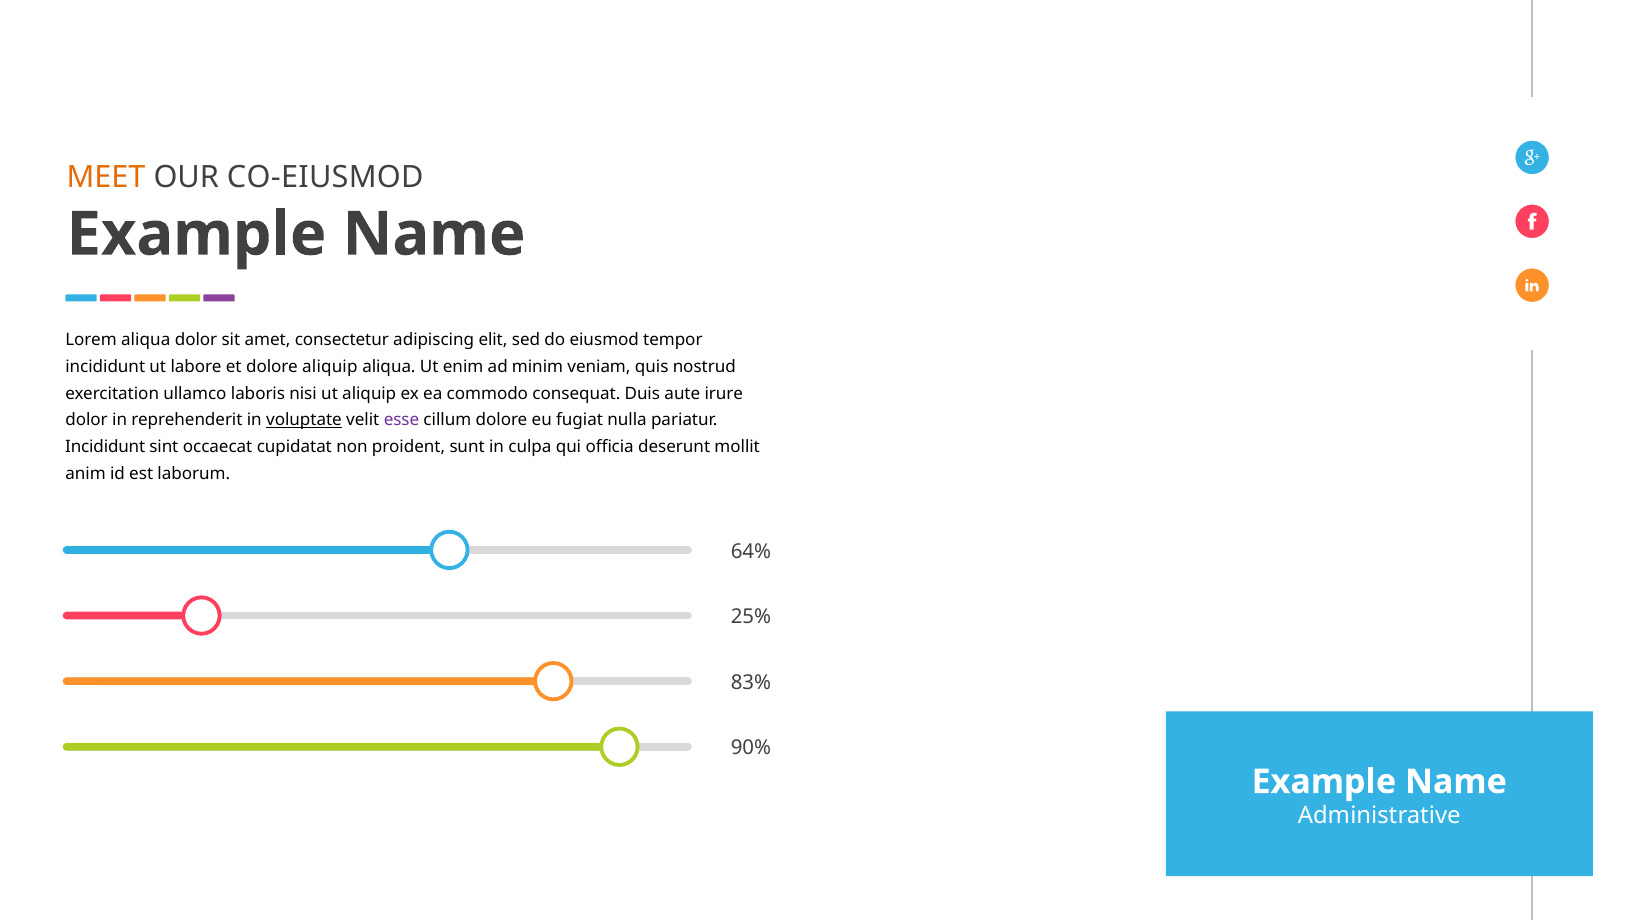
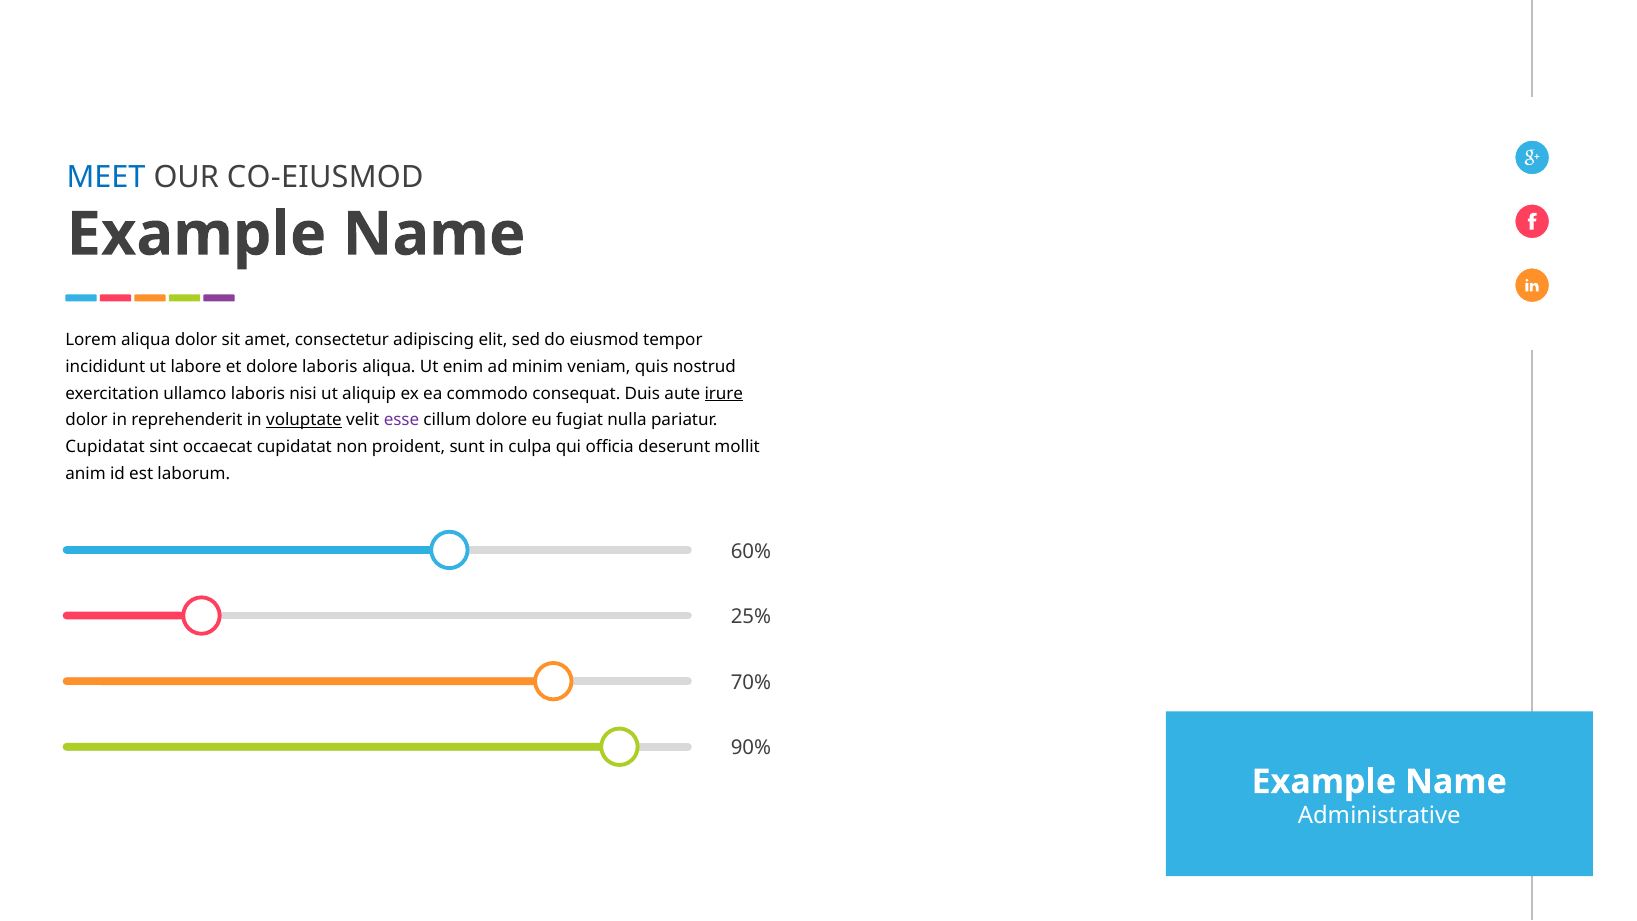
MEET colour: orange -> blue (106, 177)
dolore aliquip: aliquip -> laboris (330, 367)
irure underline: none -> present (724, 393)
Incididunt: Incididunt -> Cupidatat (105, 447)
64%: 64% -> 60% (751, 551)
83%: 83% -> 70% (751, 682)
